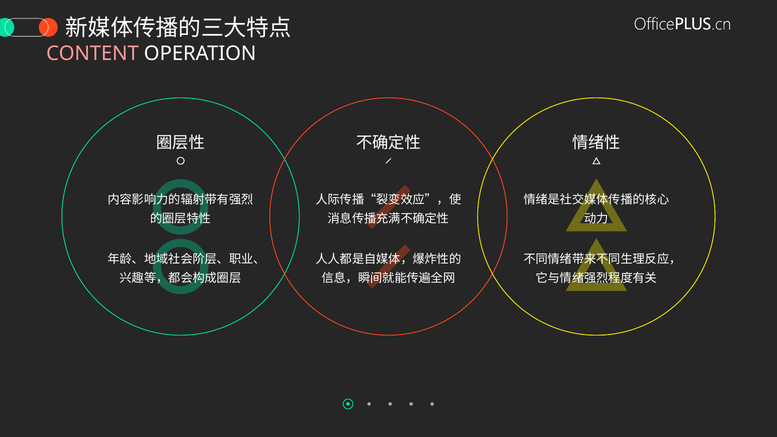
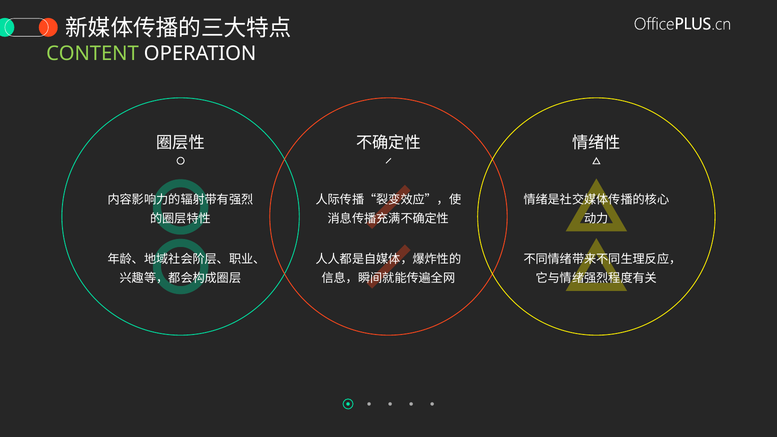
CONTENT colour: pink -> light green (92, 54)
